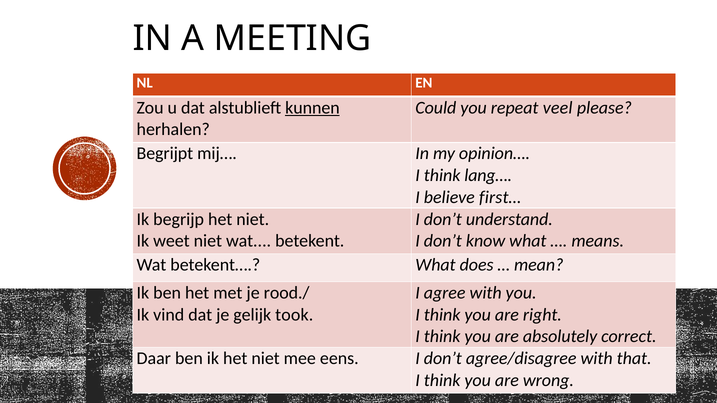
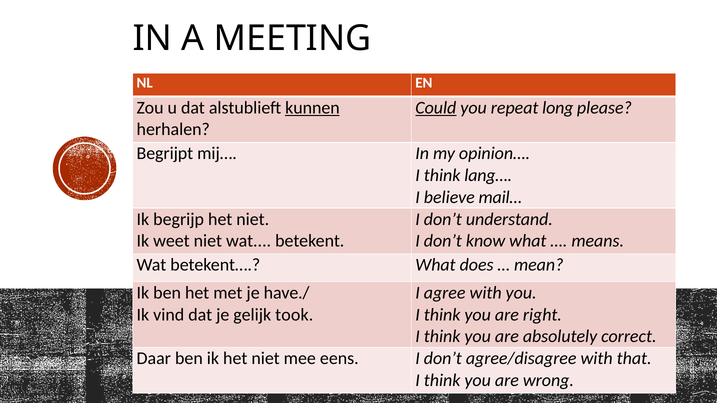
Could underline: none -> present (436, 108)
veel: veel -> long (558, 108)
first…: first… -> mail… (500, 197)
rood./: rood./ -> have./ (287, 293)
